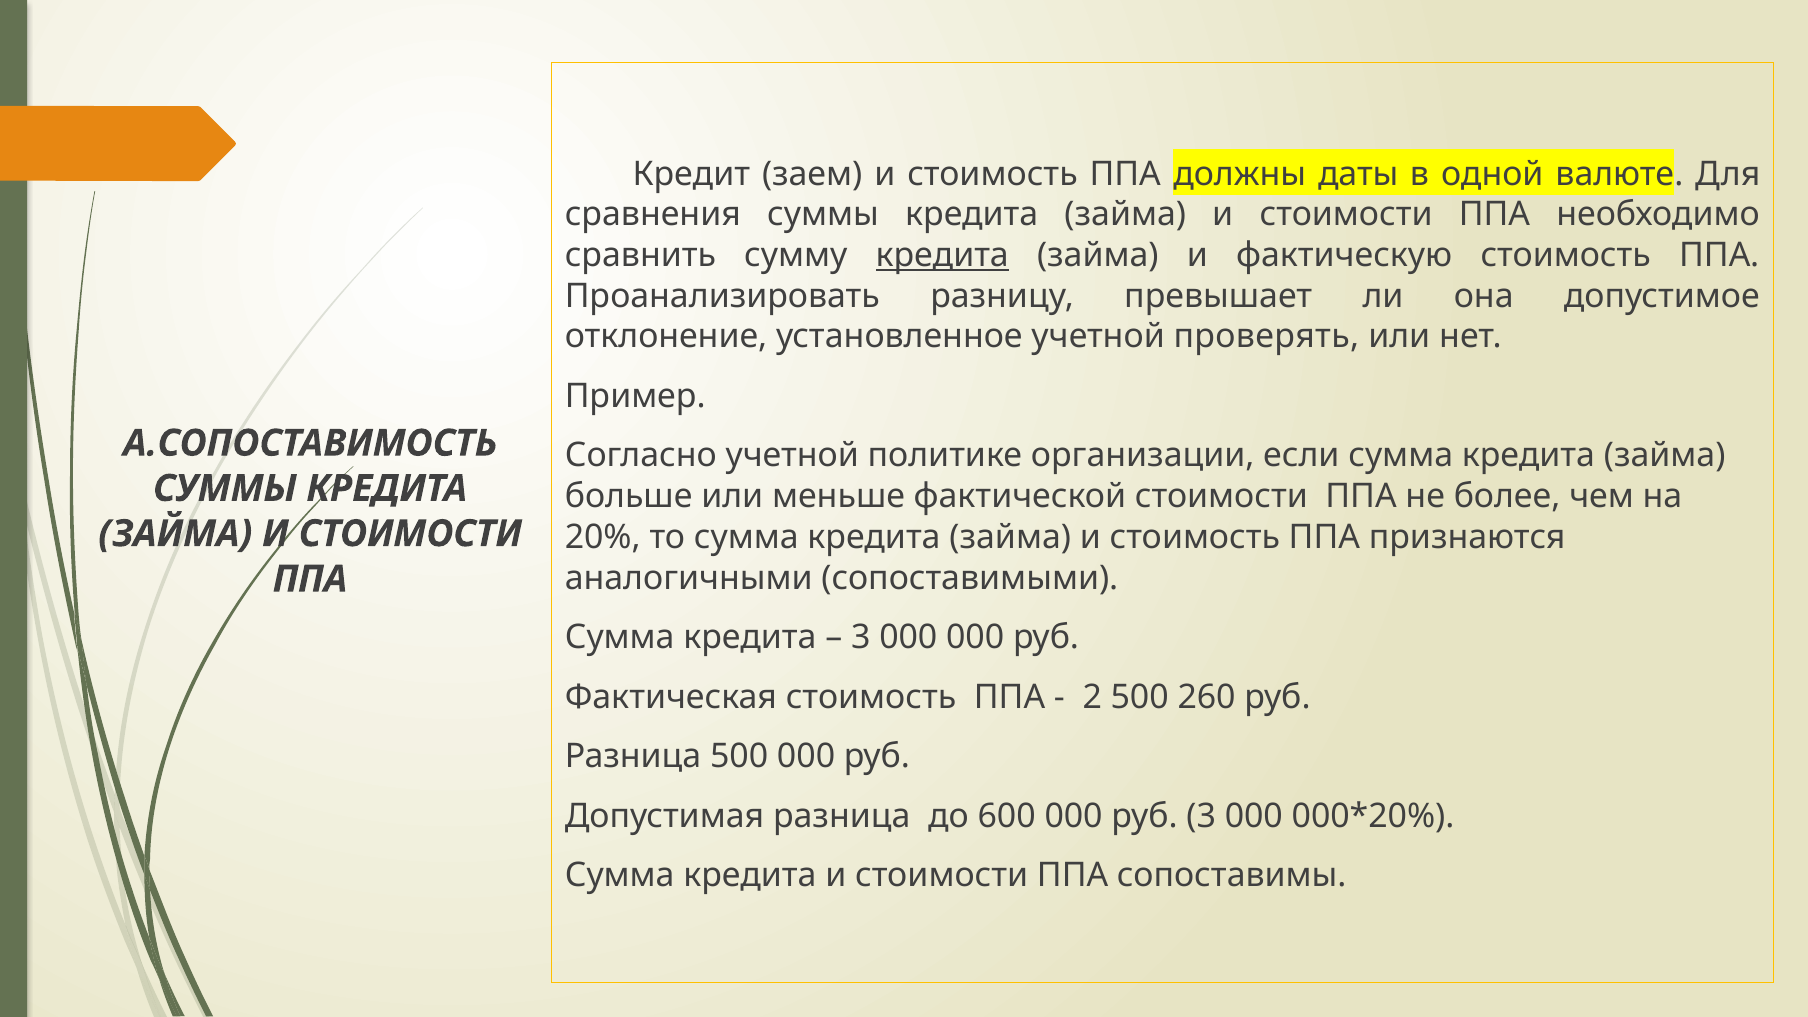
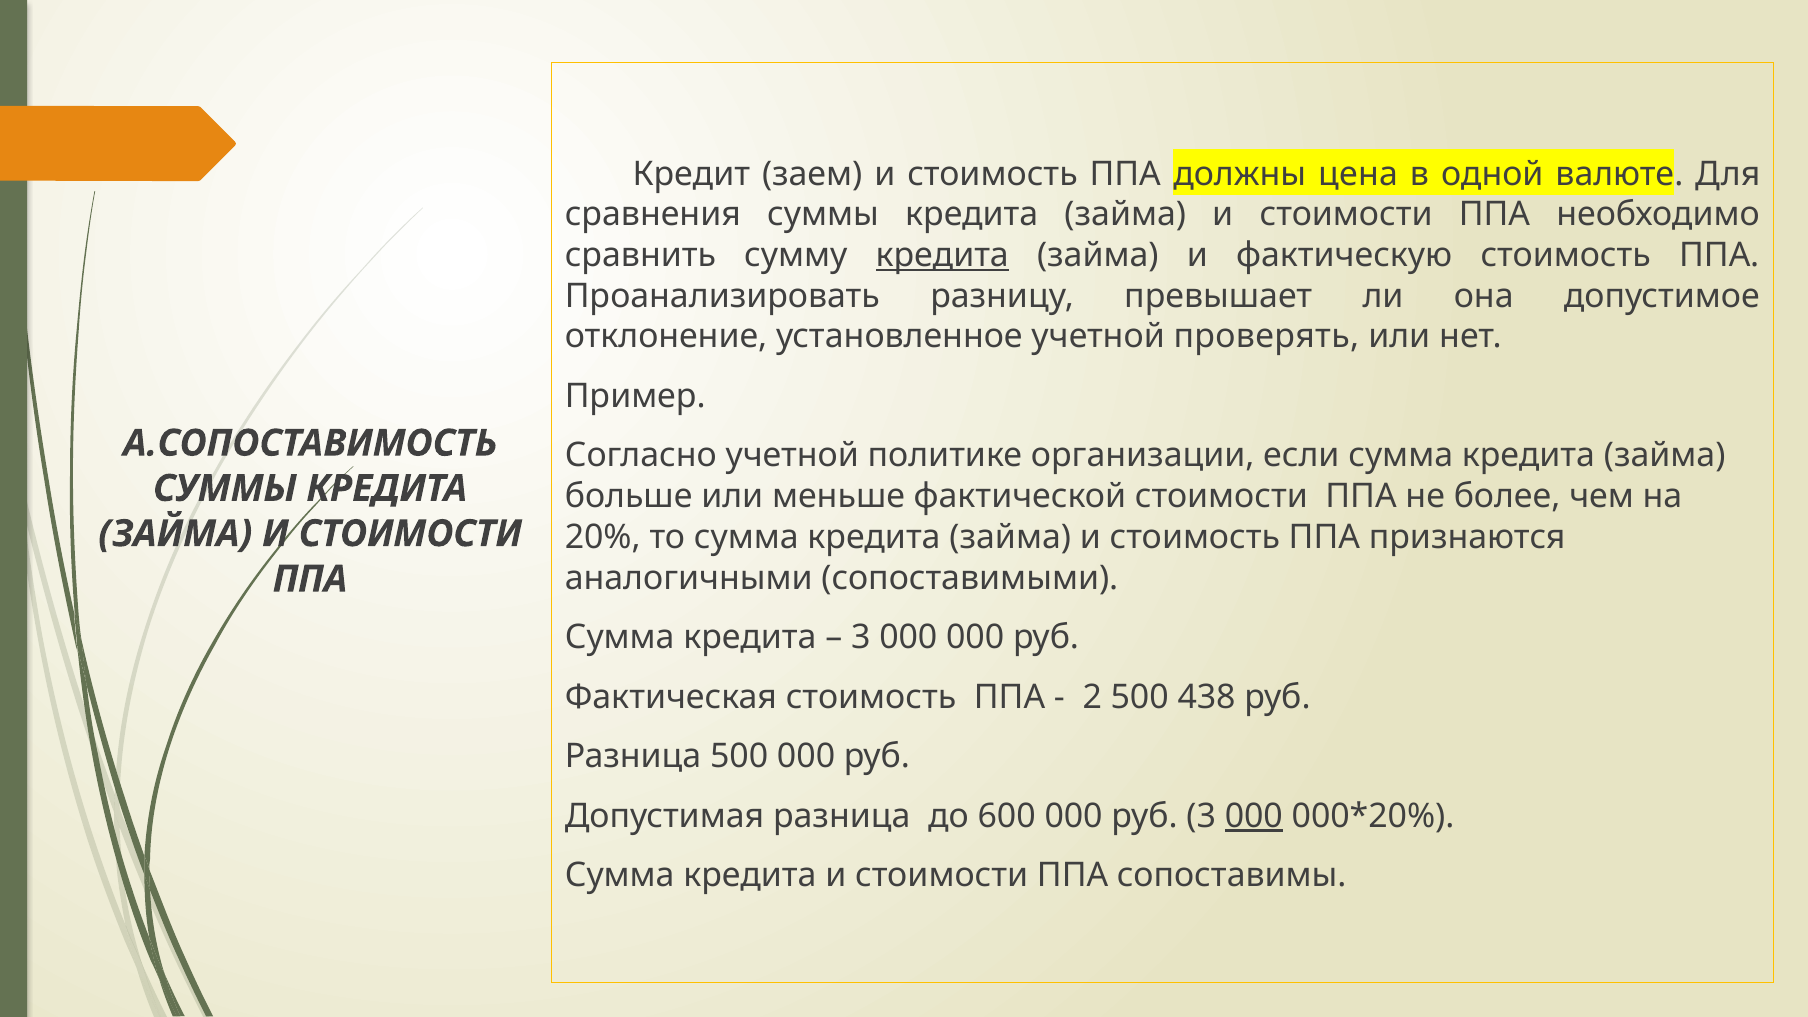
даты: даты -> цена (1358, 174)
260: 260 -> 438 (1207, 697)
000 underline: none -> present (1254, 816)
